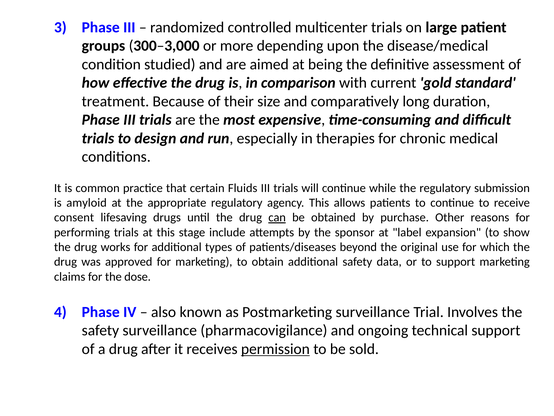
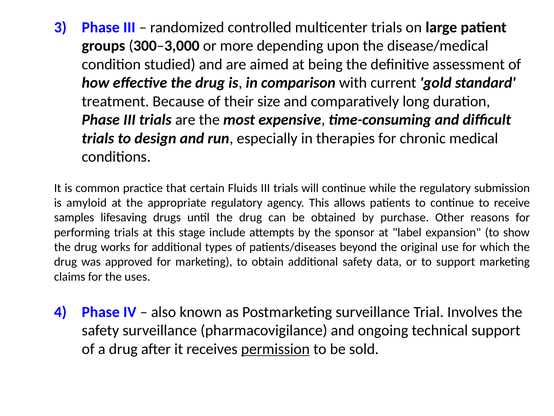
consent: consent -> samples (74, 217)
can underline: present -> none (277, 217)
dose: dose -> uses (137, 276)
